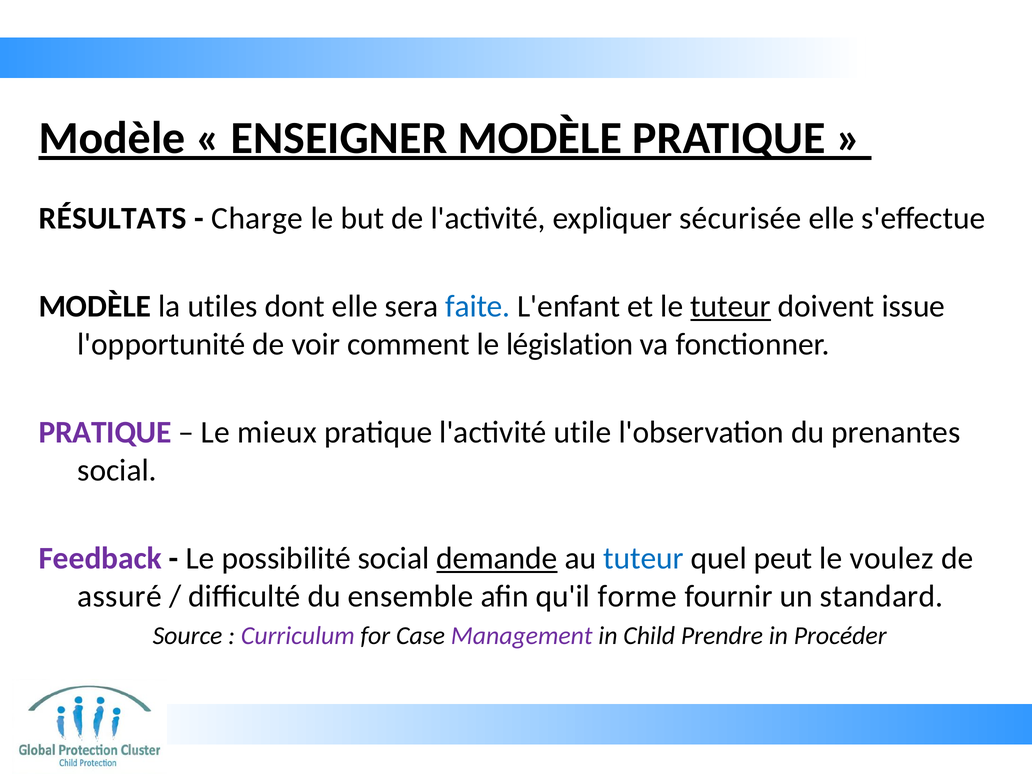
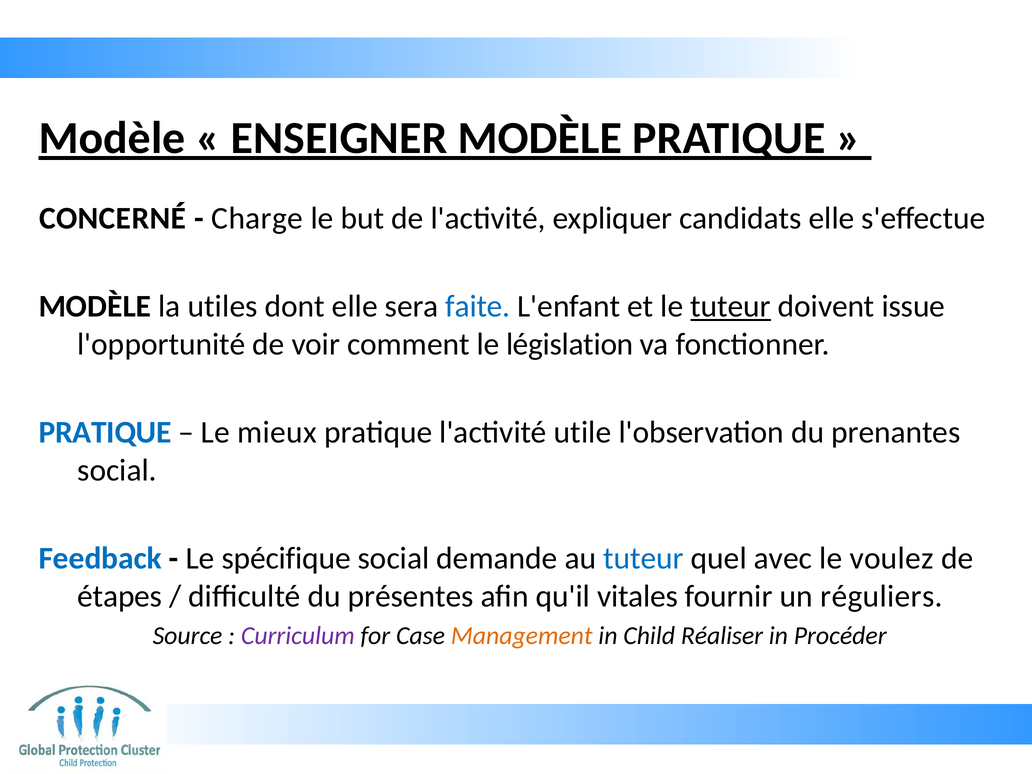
RÉSULTATS: RÉSULTATS -> CONCERNÉ (113, 218)
sécurisée: sécurisée -> candidats (740, 218)
PRATIQUE colour: purple -> blue (105, 433)
Feedback colour: purple -> blue (100, 559)
possibilité: possibilité -> spécifique (286, 559)
demande underline: present -> none (497, 559)
peut: peut -> avec (783, 559)
assuré: assuré -> étapes (120, 596)
ensemble: ensemble -> présentes (411, 596)
forme: forme -> vitales (638, 596)
standard: standard -> réguliers (882, 596)
Management colour: purple -> orange (522, 636)
Prendre: Prendre -> Réaliser (722, 636)
